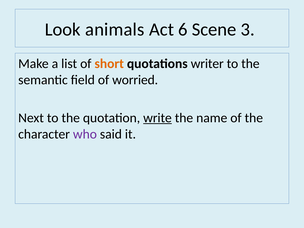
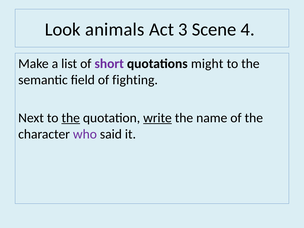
6: 6 -> 3 (183, 29)
3: 3 -> 4 (248, 29)
short colour: orange -> purple (109, 64)
writer: writer -> might (207, 64)
worried: worried -> fighting (135, 80)
the underline: none -> present (71, 118)
